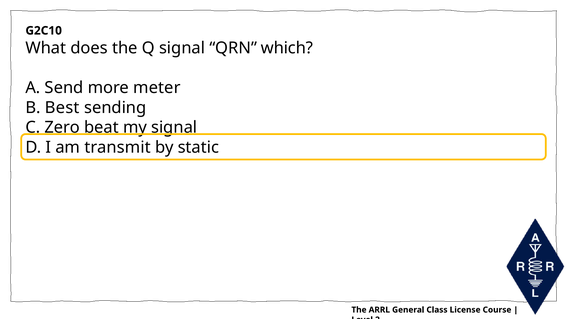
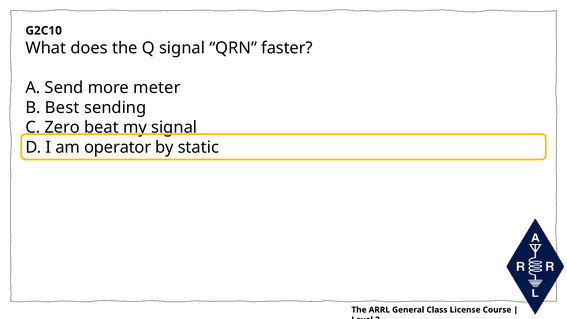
which: which -> faster (287, 48)
transmit: transmit -> operator (118, 147)
